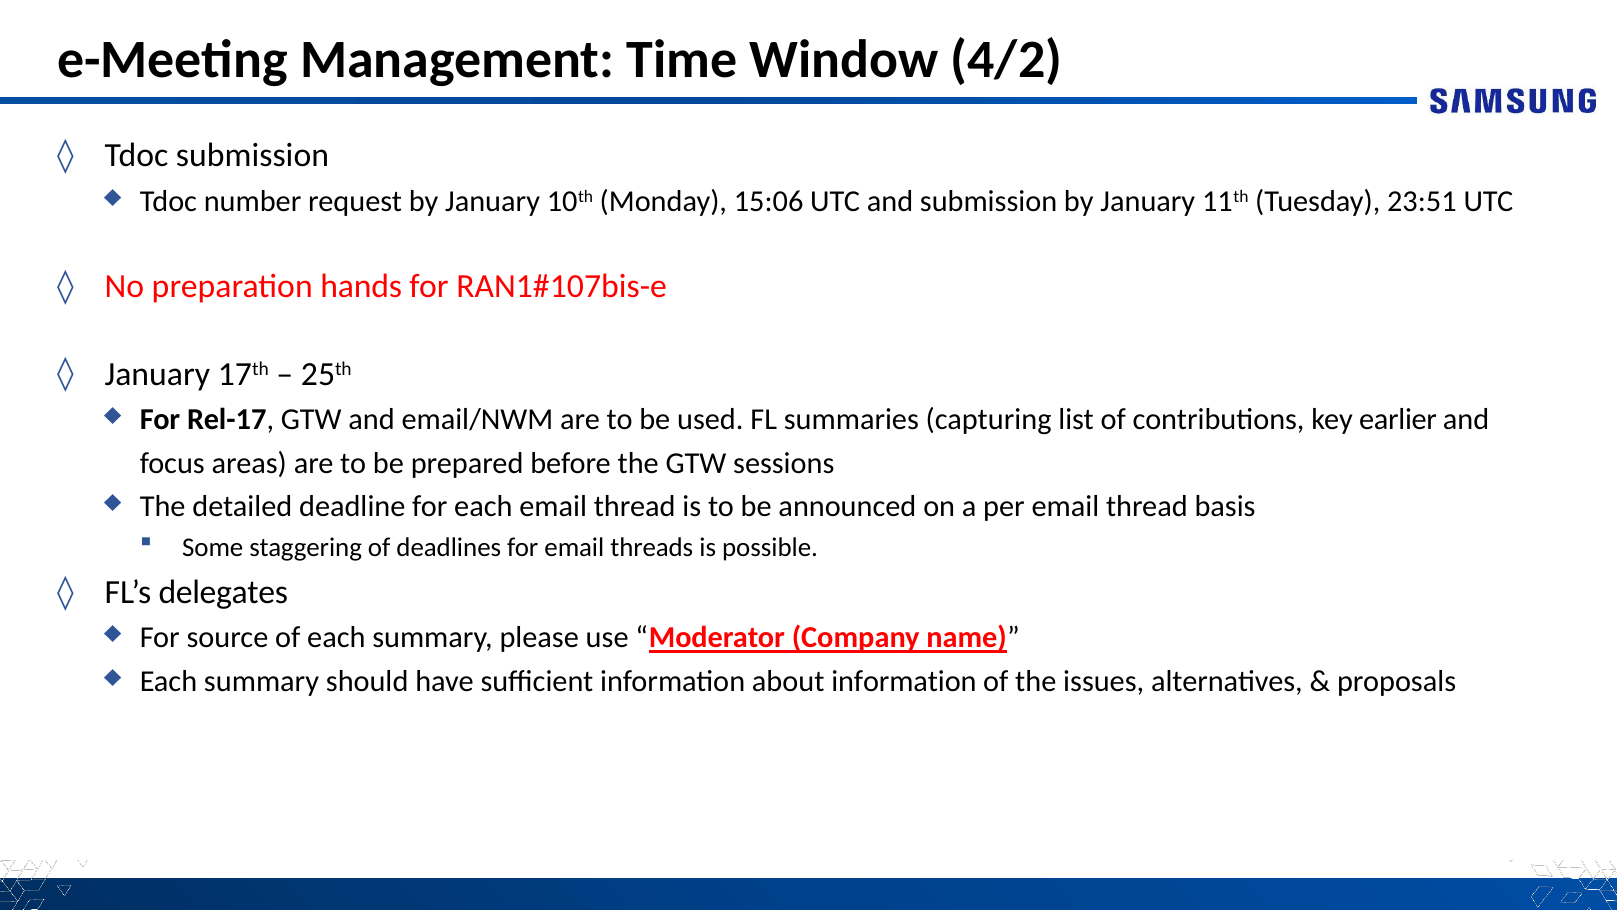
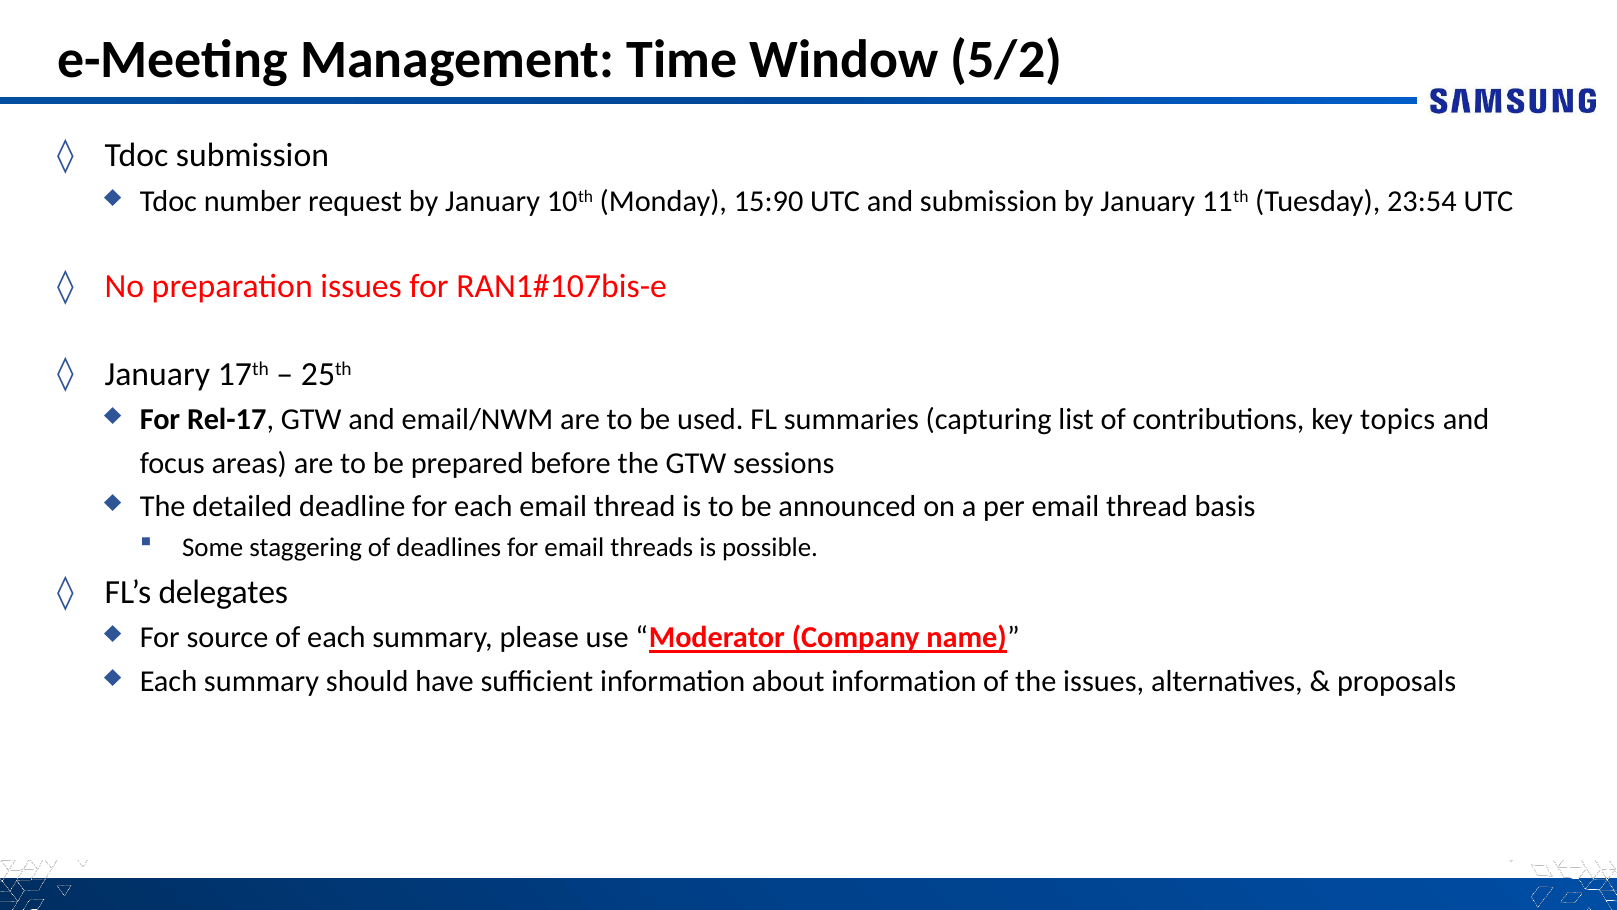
4/2: 4/2 -> 5/2 (1006, 59)
15:06: 15:06 -> 15:90 (769, 201)
23:51: 23:51 -> 23:54 (1422, 201)
preparation hands: hands -> issues (361, 287)
earlier: earlier -> topics (1398, 419)
